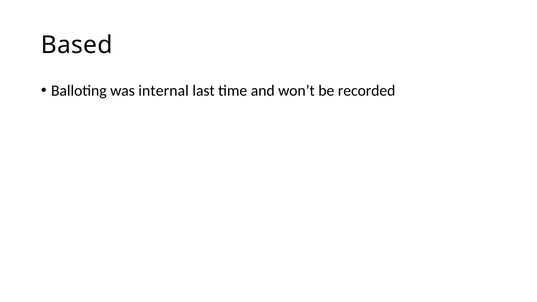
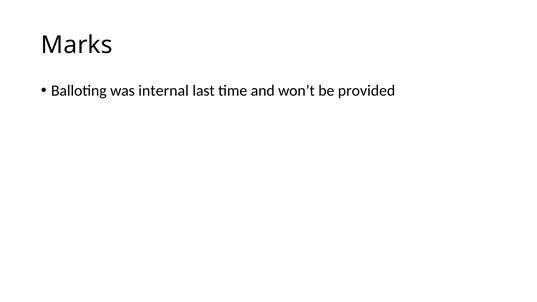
Based: Based -> Marks (77, 45)
recorded: recorded -> provided (367, 91)
